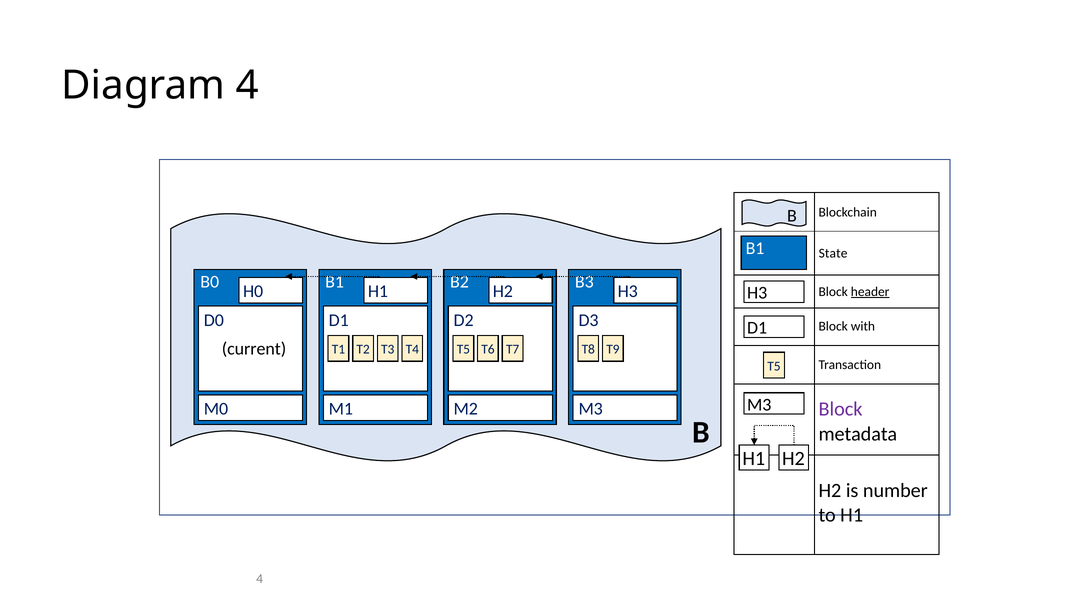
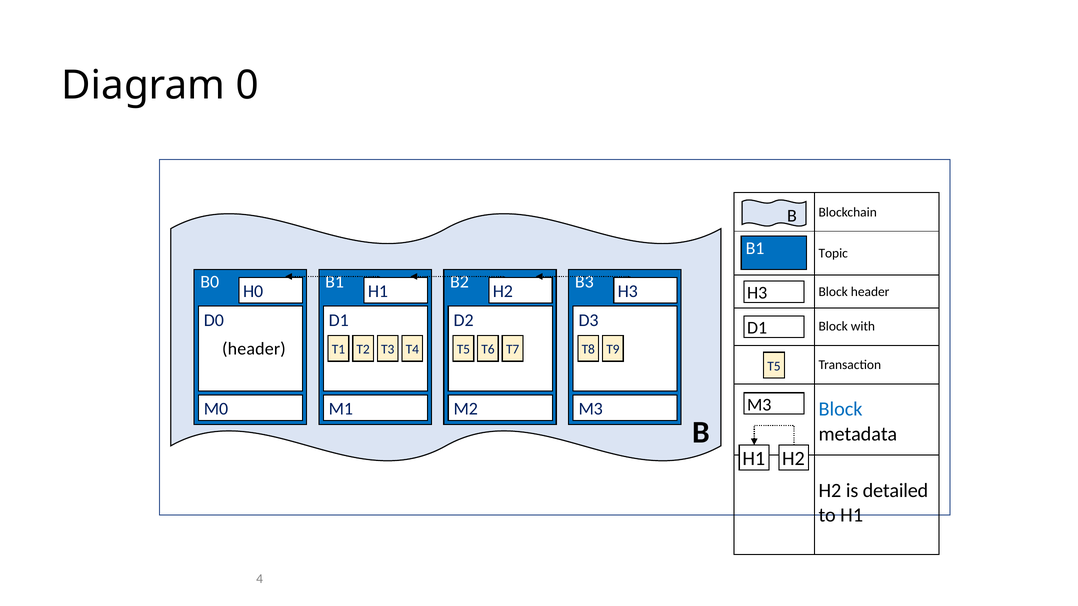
Diagram 4: 4 -> 0 (247, 85)
State: State -> Topic (833, 253)
header underline: present -> none (870, 292)
current: current -> header (254, 349)
Block colour: purple -> blue (841, 410)
number: number -> detailed (895, 491)
